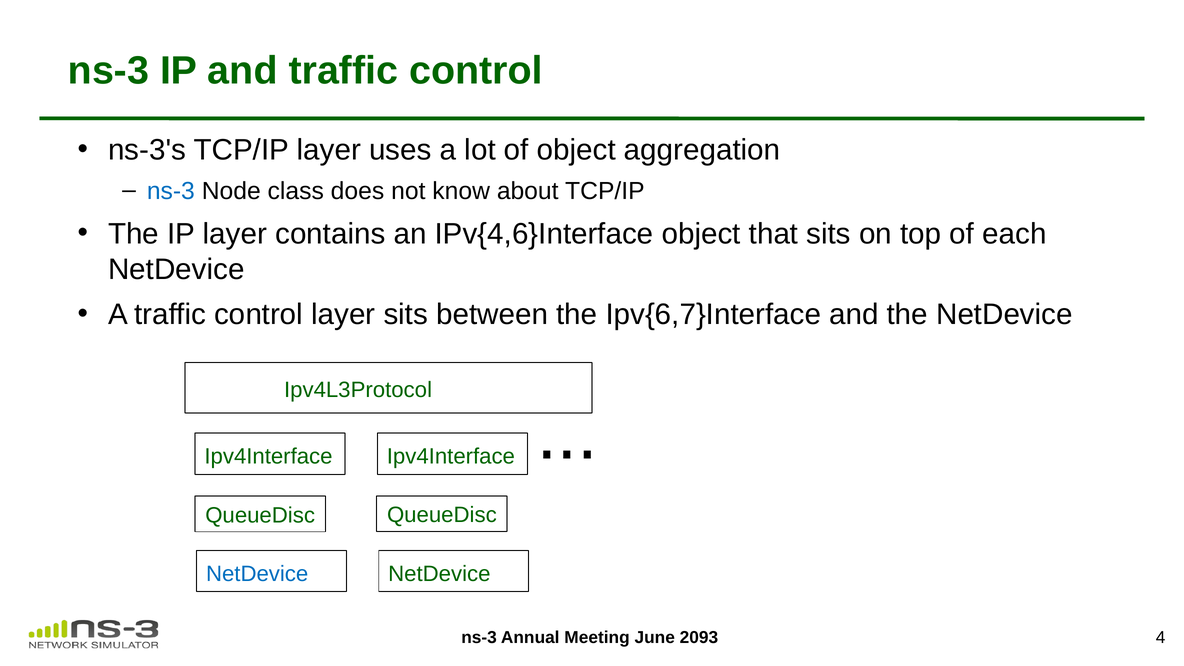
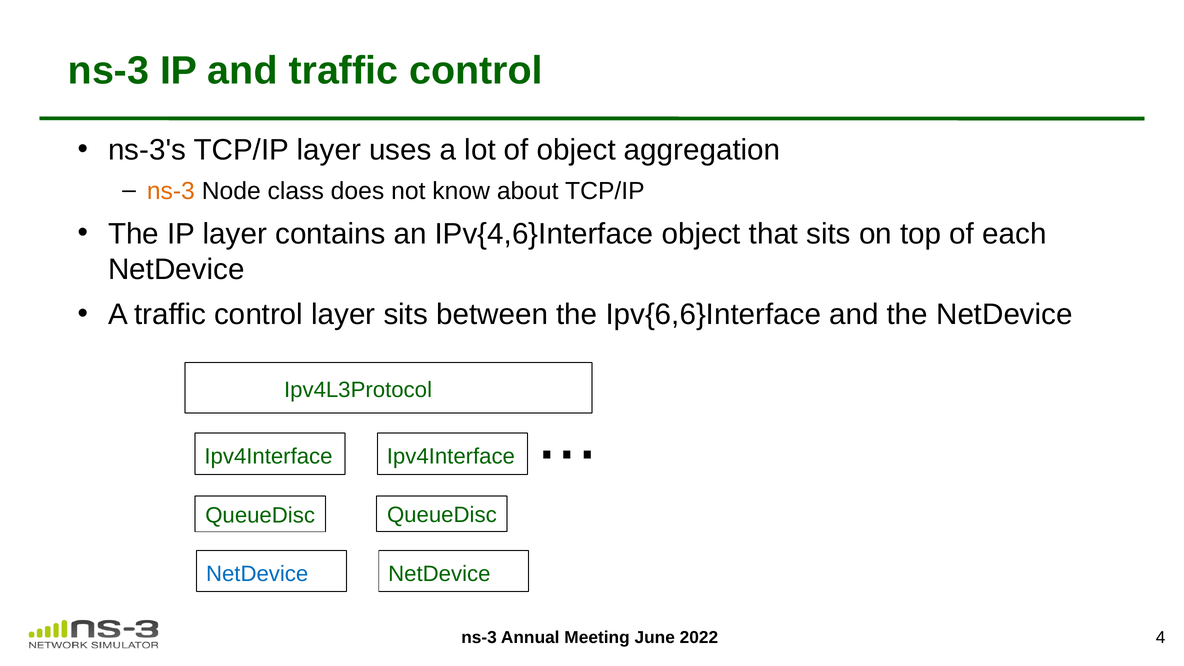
ns-3 colour: blue -> orange (171, 191)
Ipv{6,7}Interface: Ipv{6,7}Interface -> Ipv{6,6}Interface (713, 315)
2093: 2093 -> 2022 (699, 638)
